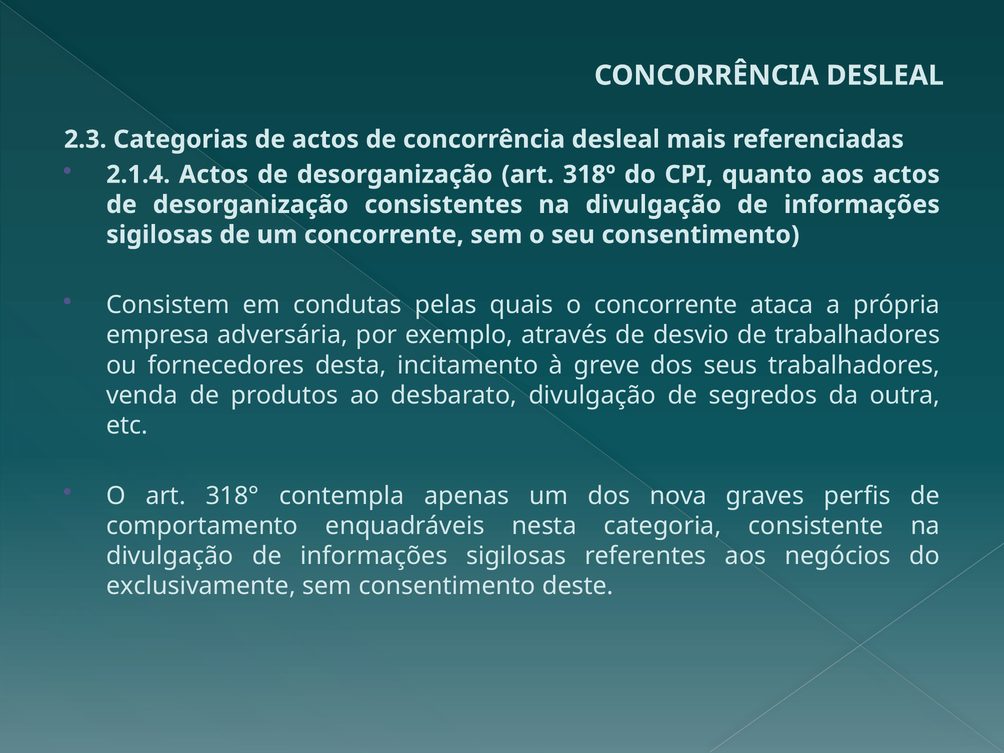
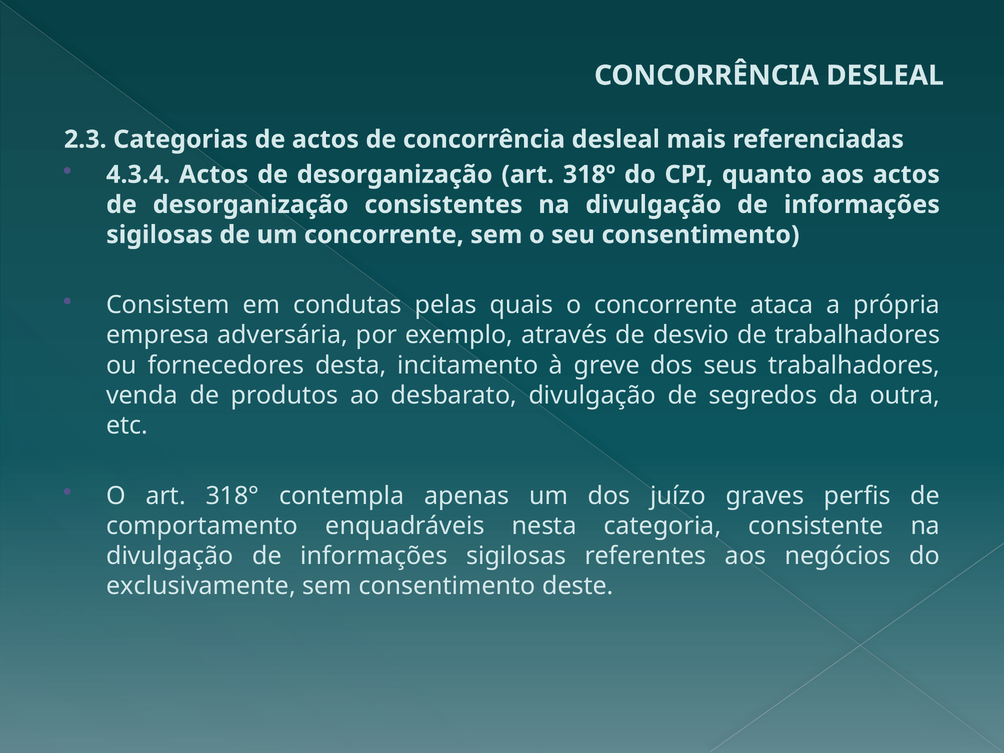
2.1.4: 2.1.4 -> 4.3.4 (138, 175)
nova: nova -> juízo (678, 496)
